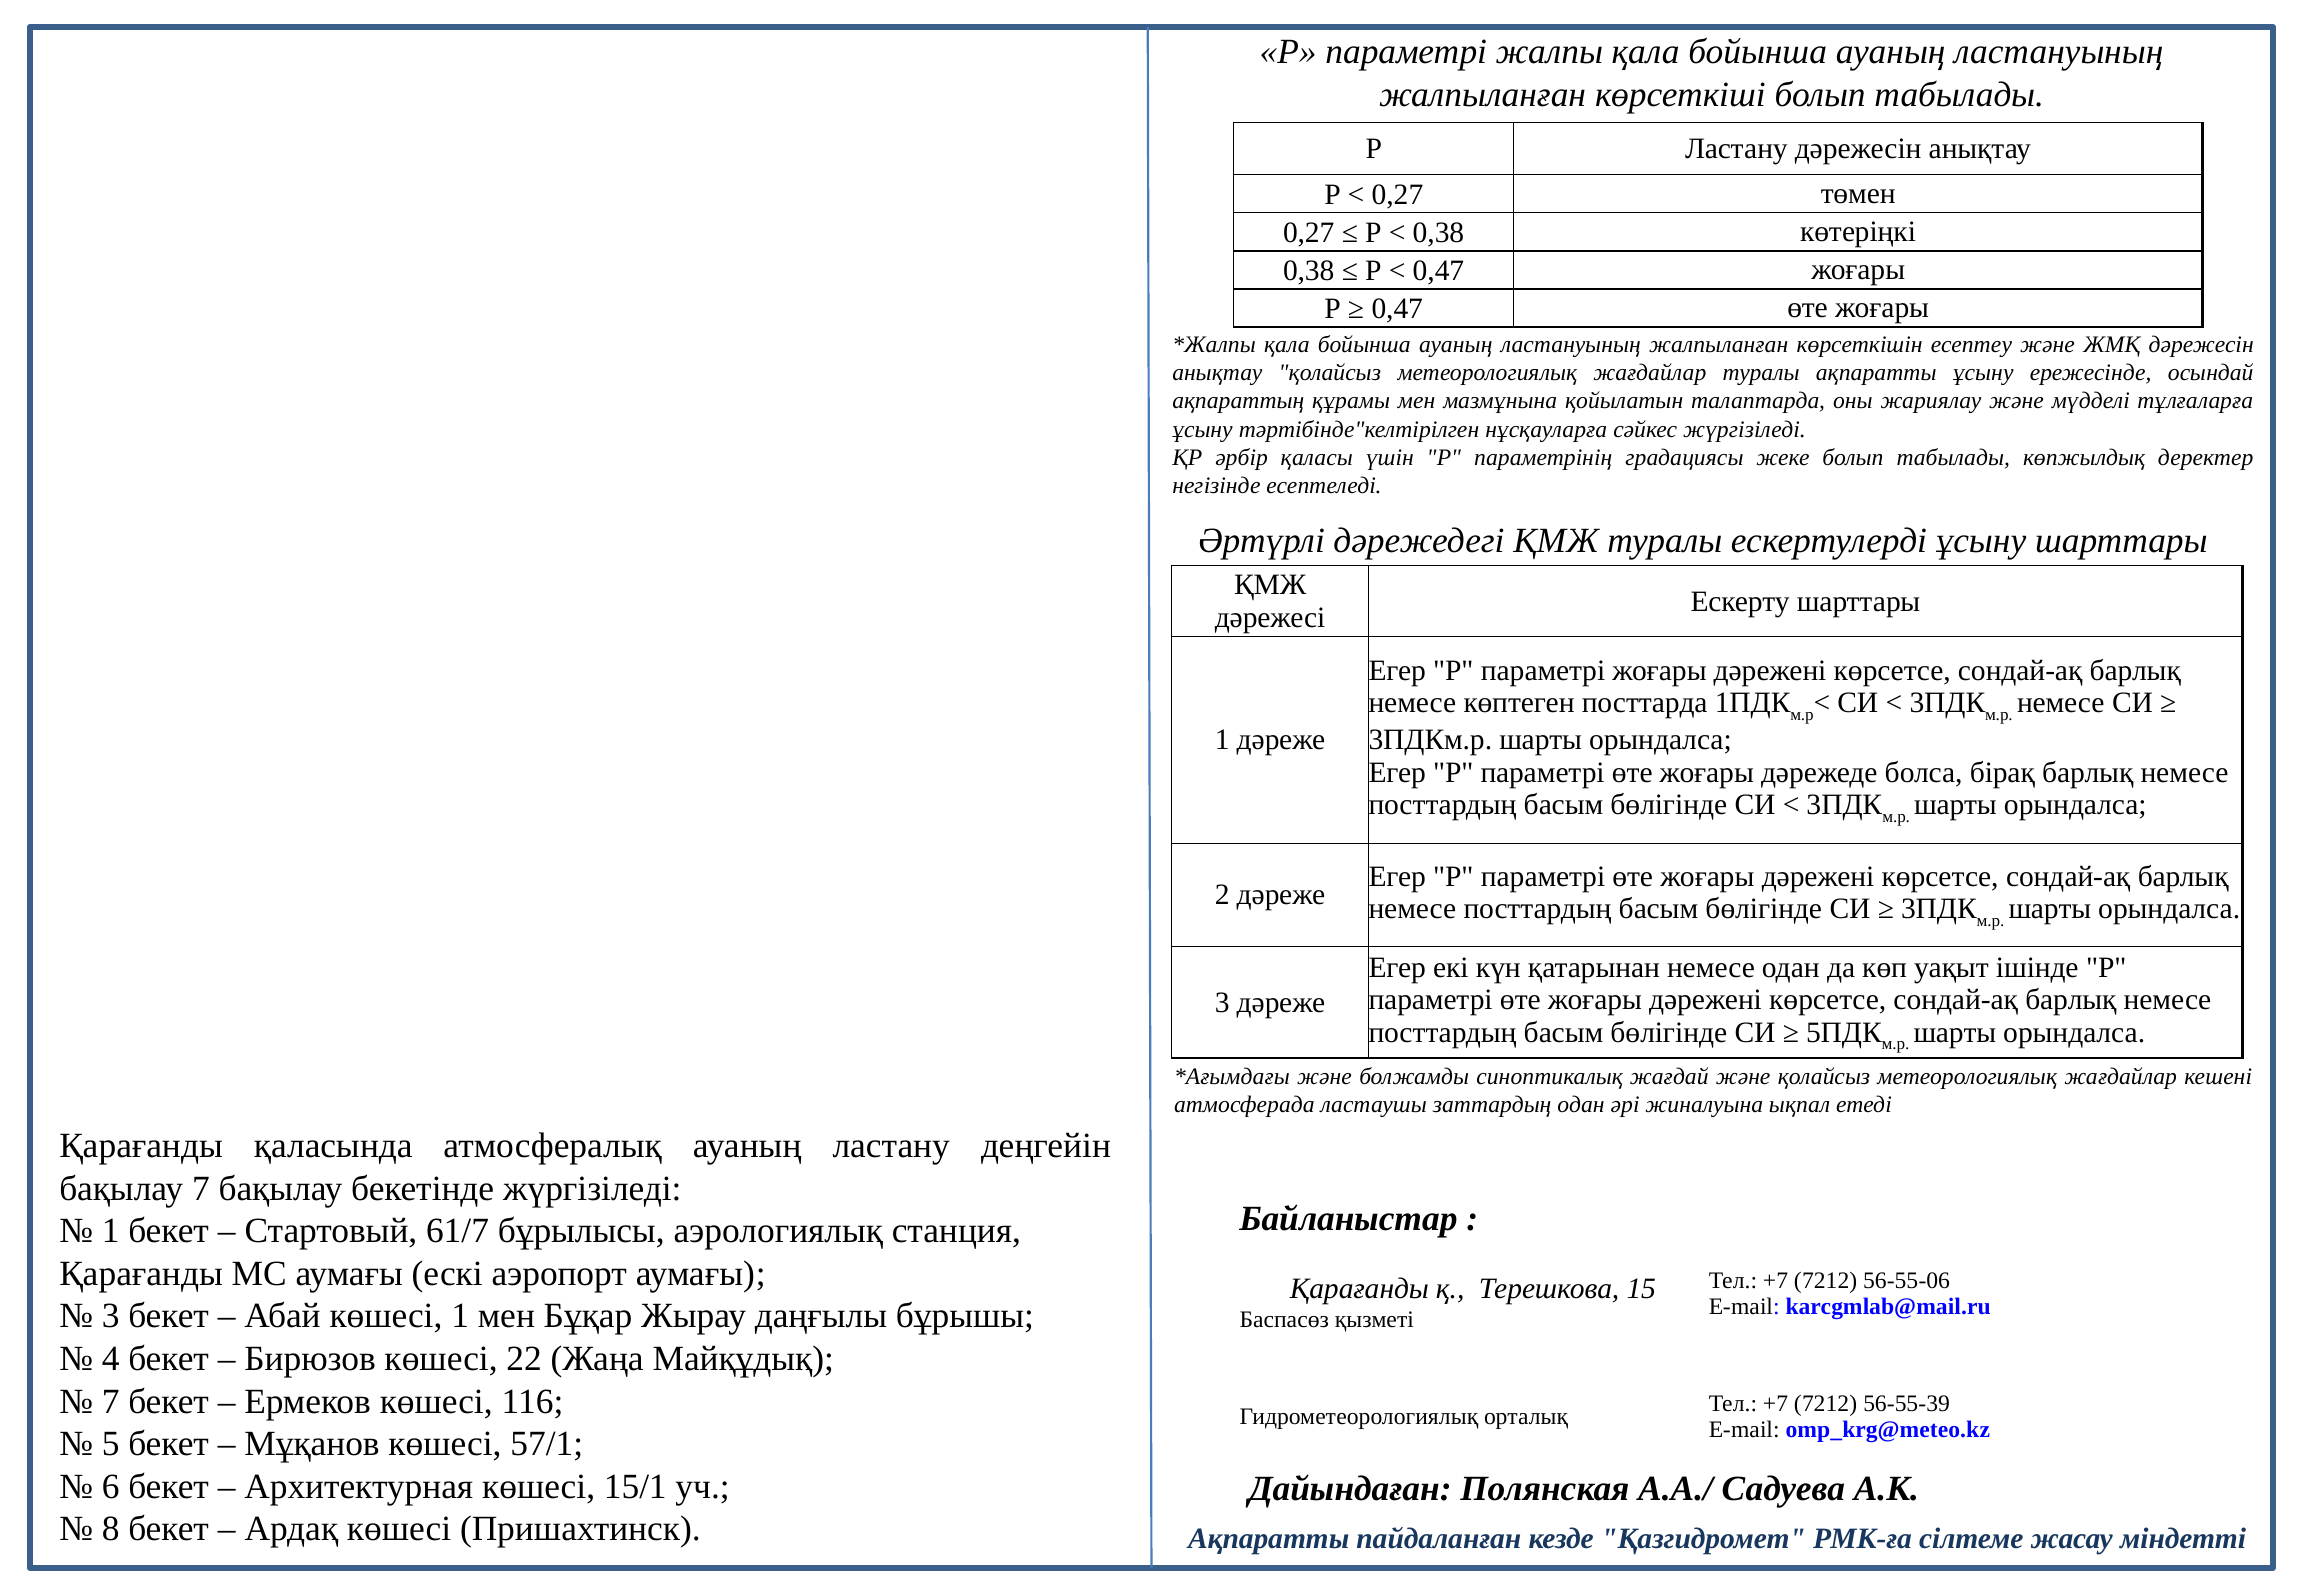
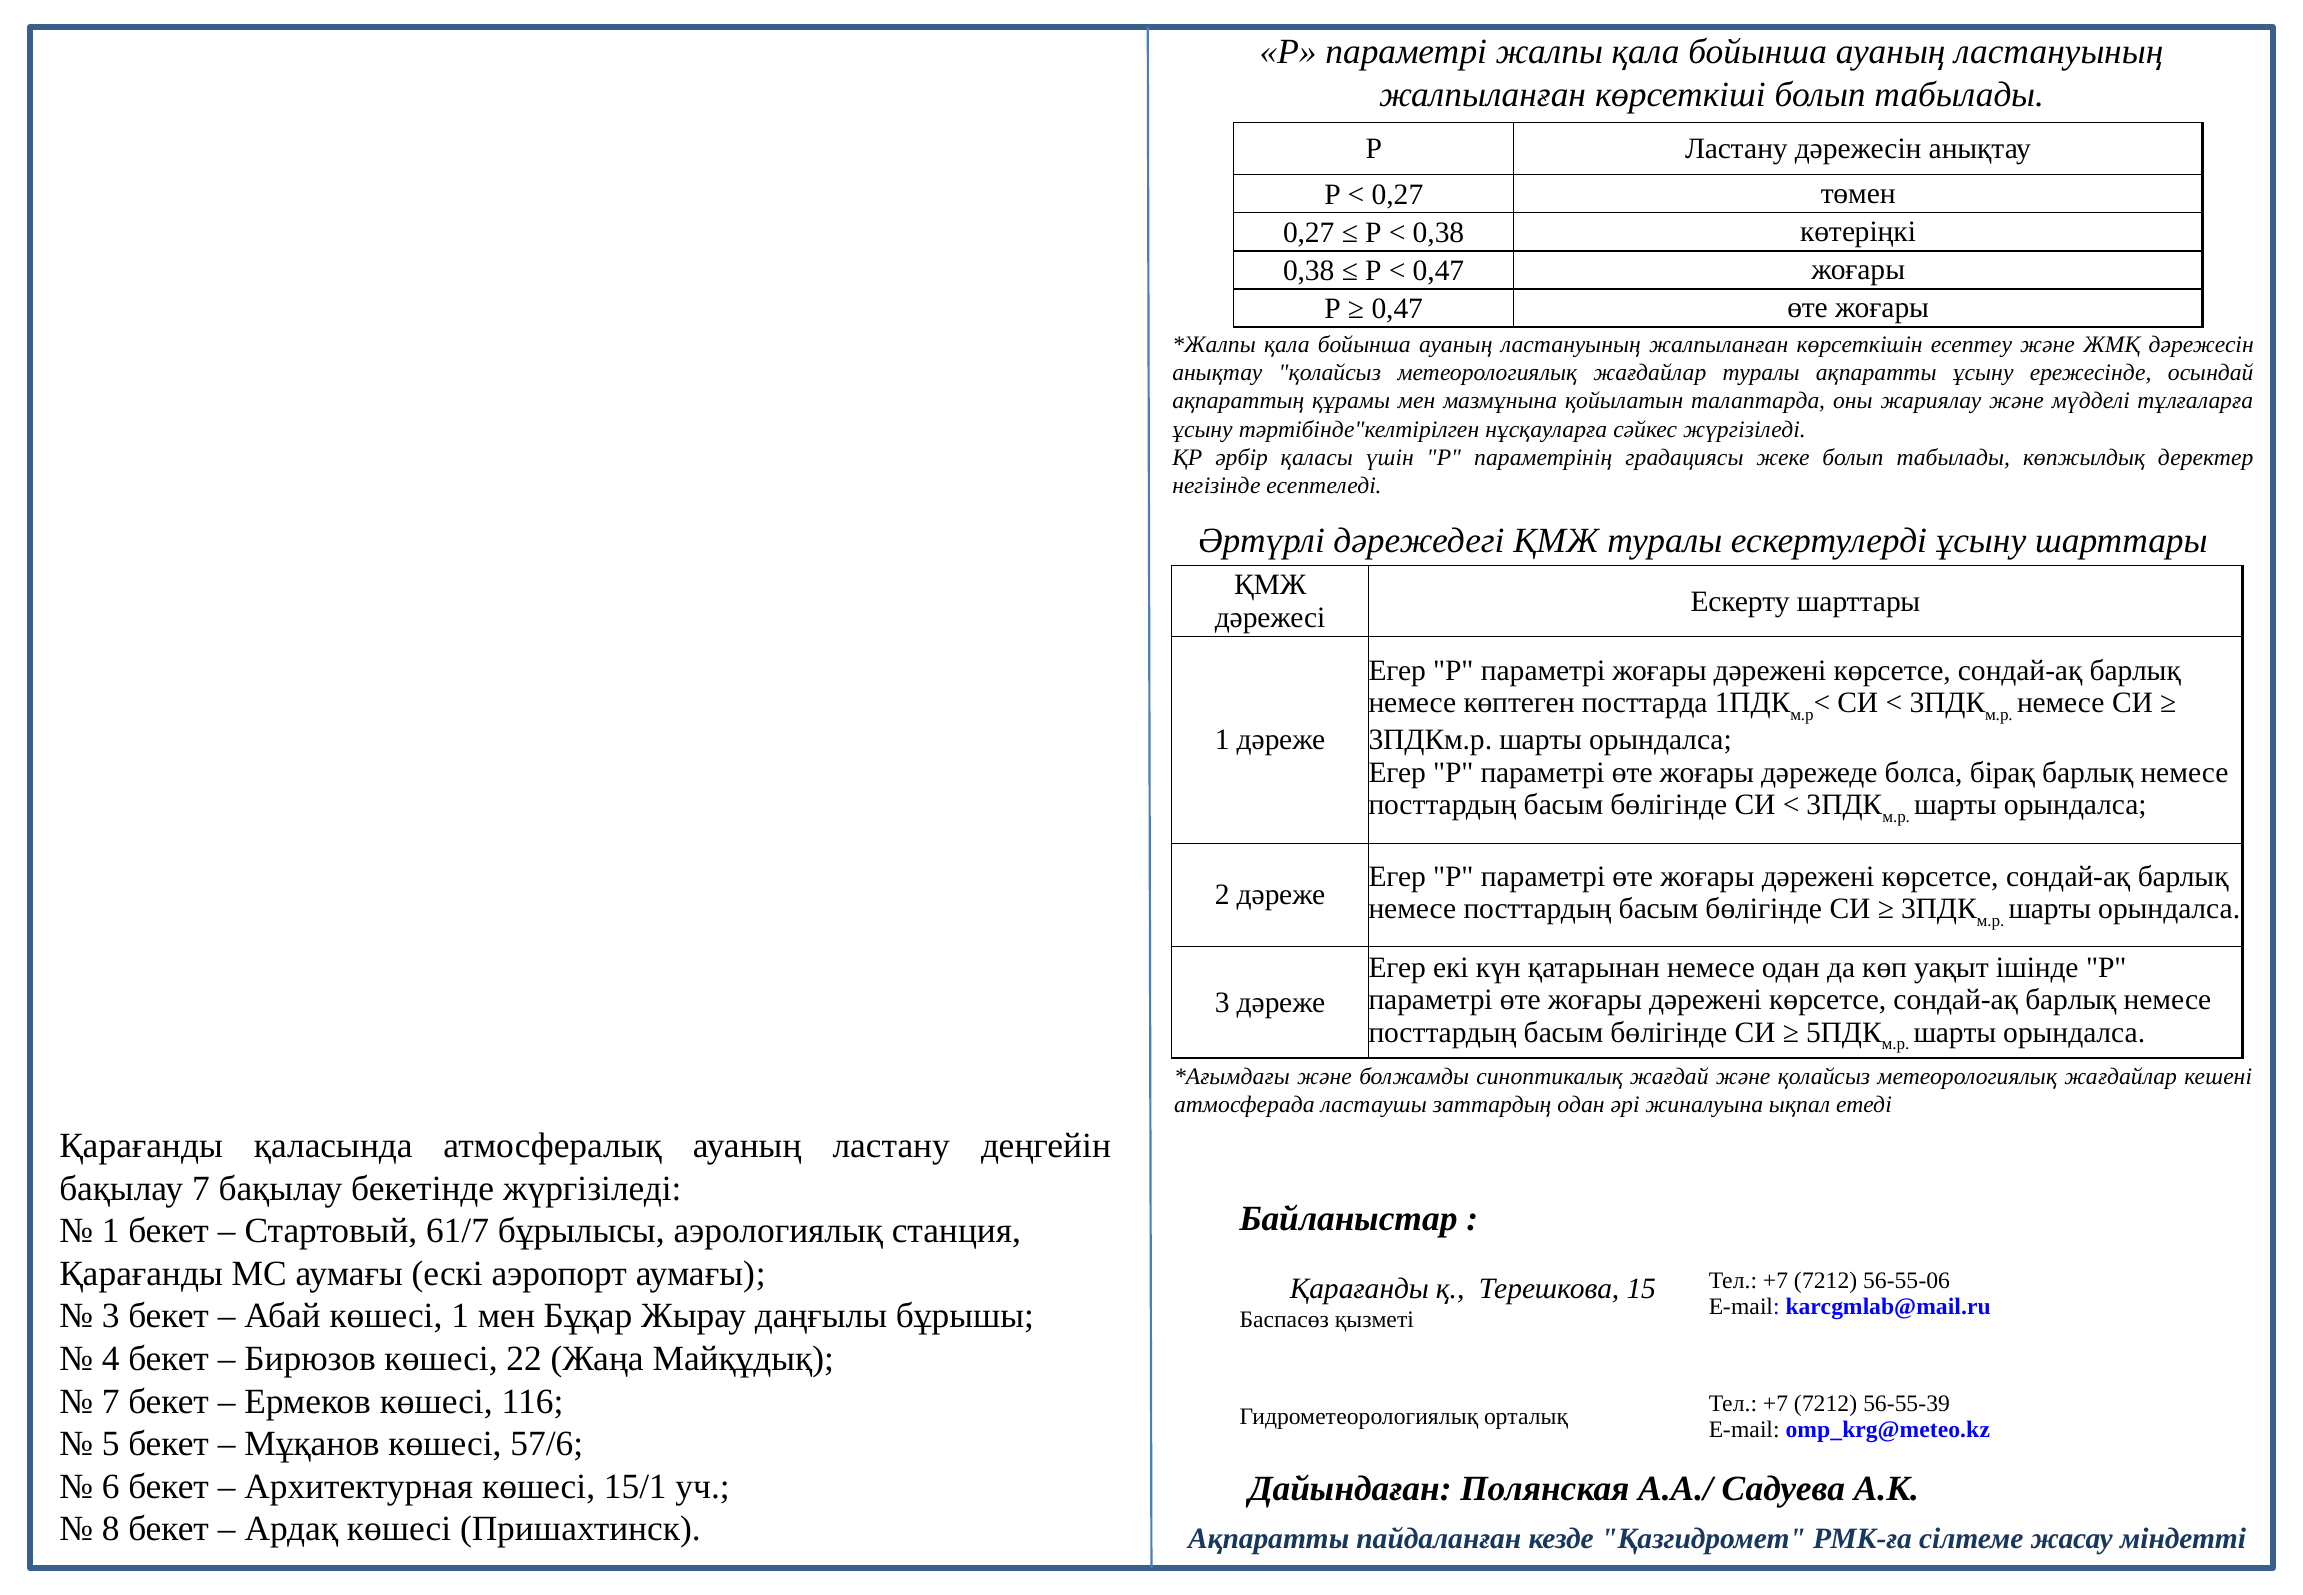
57/1: 57/1 -> 57/6 (547, 1443)
